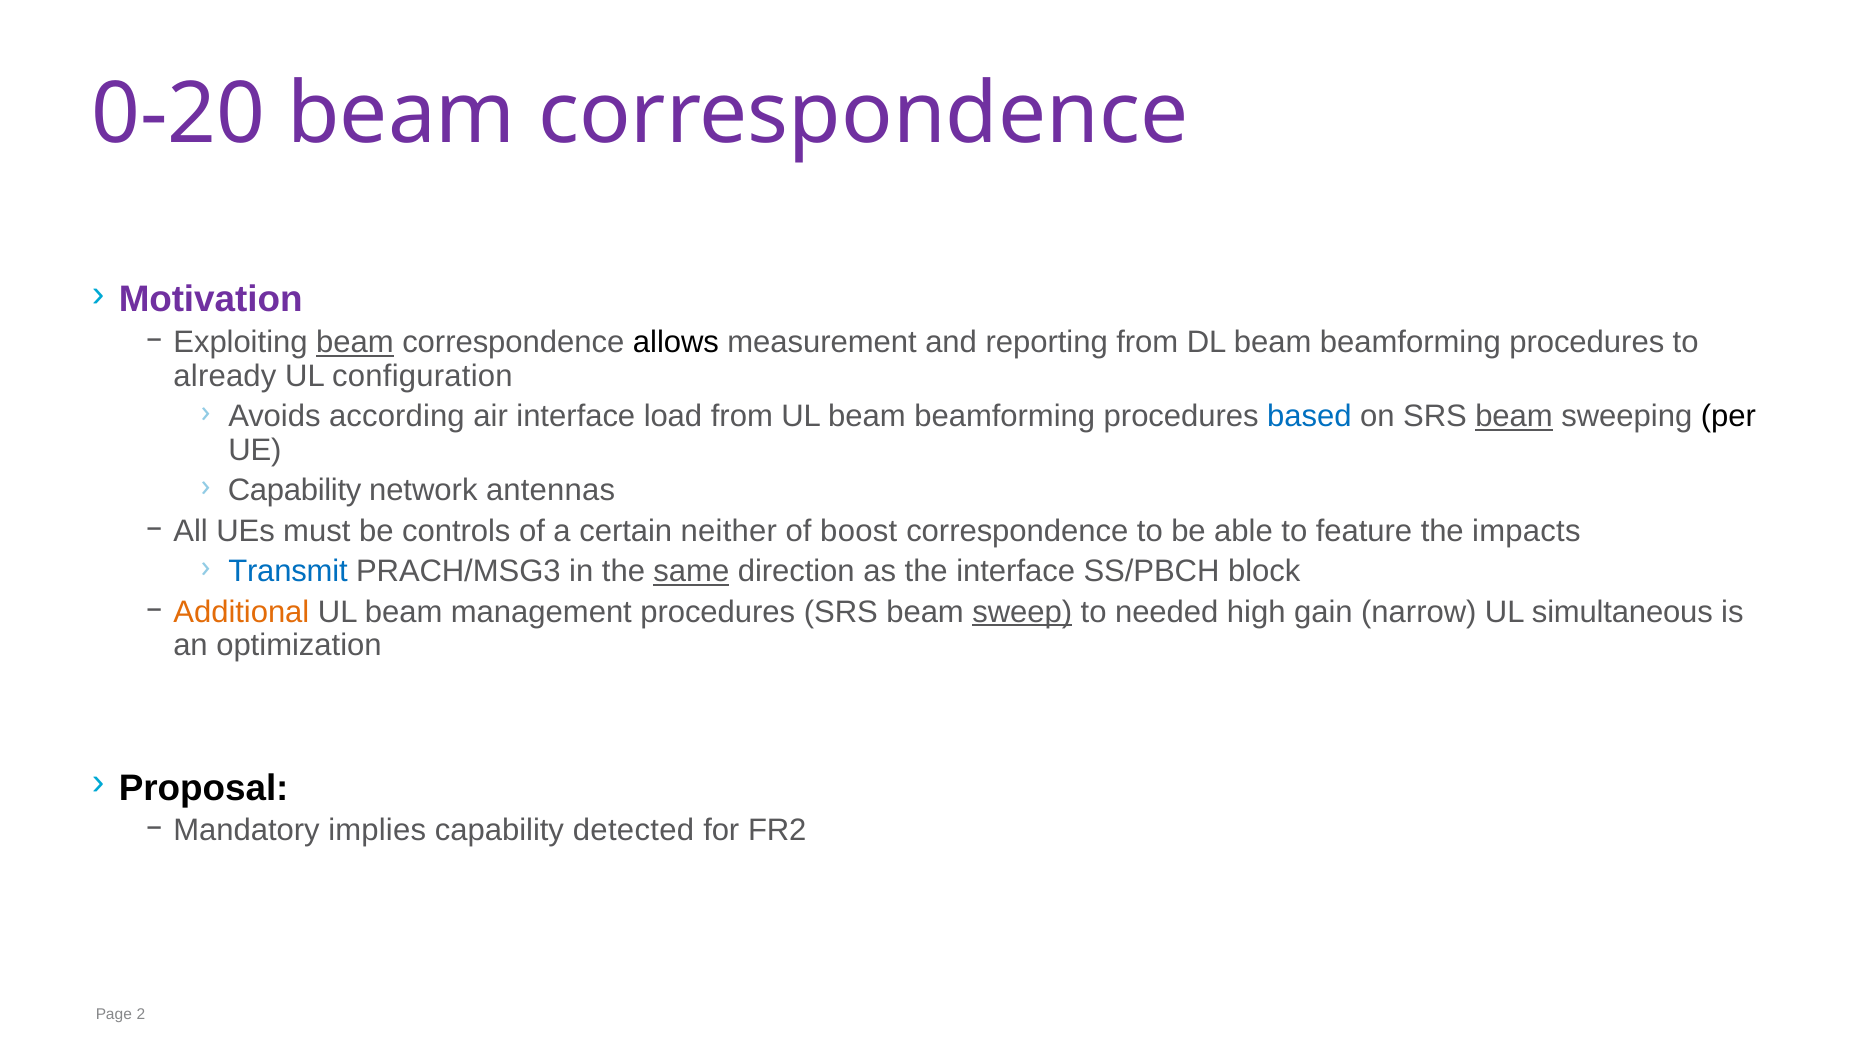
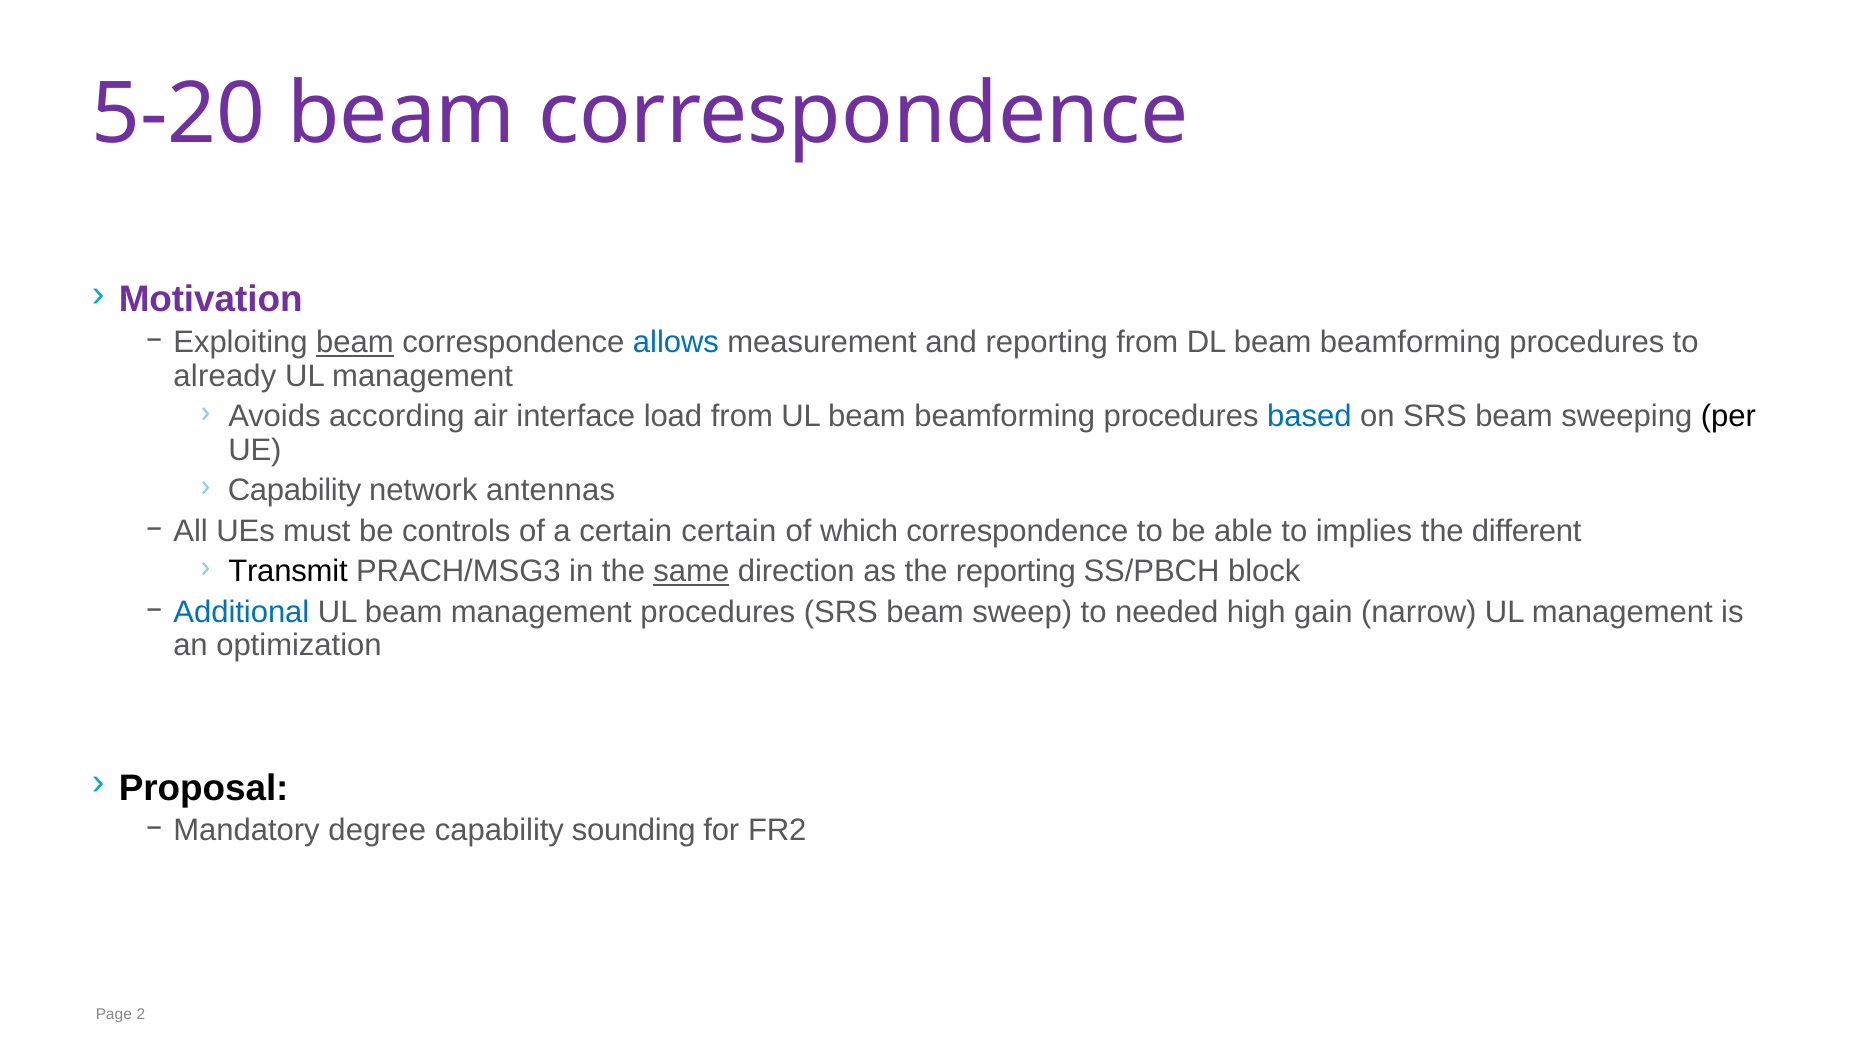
0-20: 0-20 -> 5-20 (178, 114)
allows colour: black -> blue (676, 343)
configuration: configuration -> management (423, 376)
beam underline: present -> none (1514, 417)
certain neither: neither -> certain (729, 531)
boost: boost -> which (859, 531)
feature: feature -> implies (1364, 531)
impacts: impacts -> different (1527, 531)
Transmit colour: blue -> black (288, 572)
the interface: interface -> reporting (1016, 572)
Additional colour: orange -> blue (241, 612)
sweep underline: present -> none (1022, 612)
narrow UL simultaneous: simultaneous -> management (1622, 612)
implies: implies -> degree (377, 831)
detected: detected -> sounding (634, 831)
